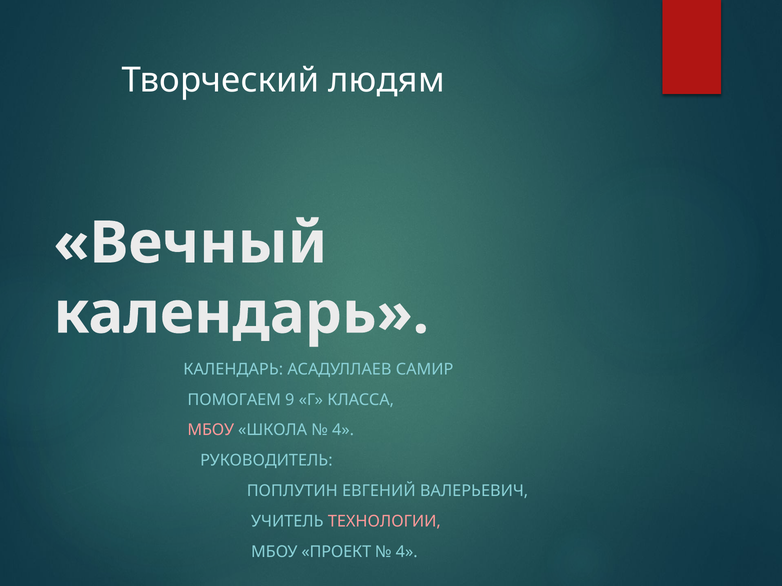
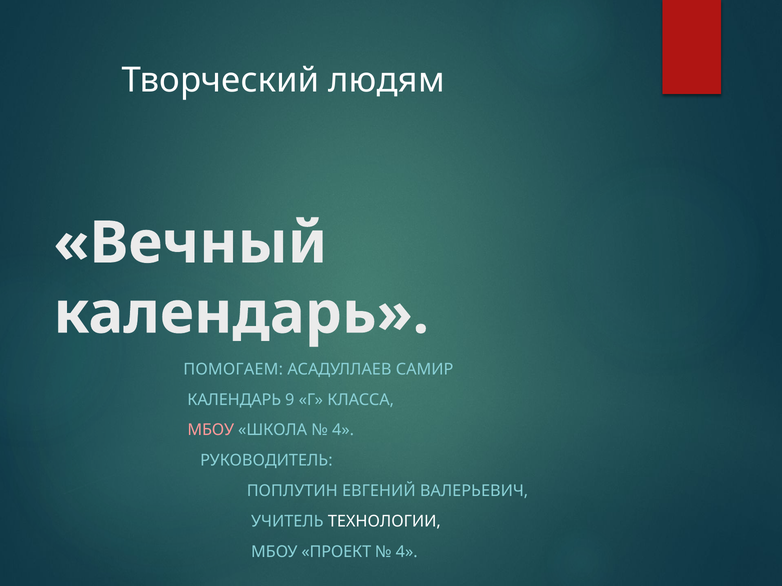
КАЛЕНДАРЬ: КАЛЕНДАРЬ -> ПОМОГАЕМ (233, 370)
ПОМОГАЕМ: ПОМОГАЕМ -> КАЛЕНДАРЬ (234, 400)
ТЕХНОЛОГИИ colour: pink -> white (384, 522)
